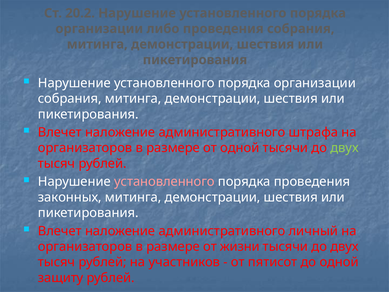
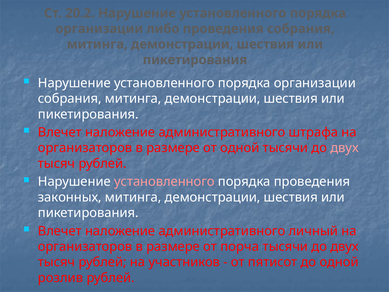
двух colour: light green -> pink (344, 148)
жизни: жизни -> порча (240, 246)
защиту: защиту -> розлив (61, 277)
